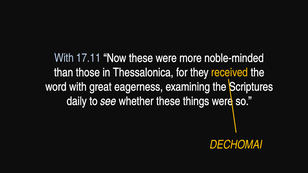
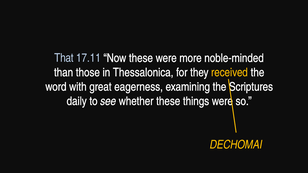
With: With -> That (64, 58)
